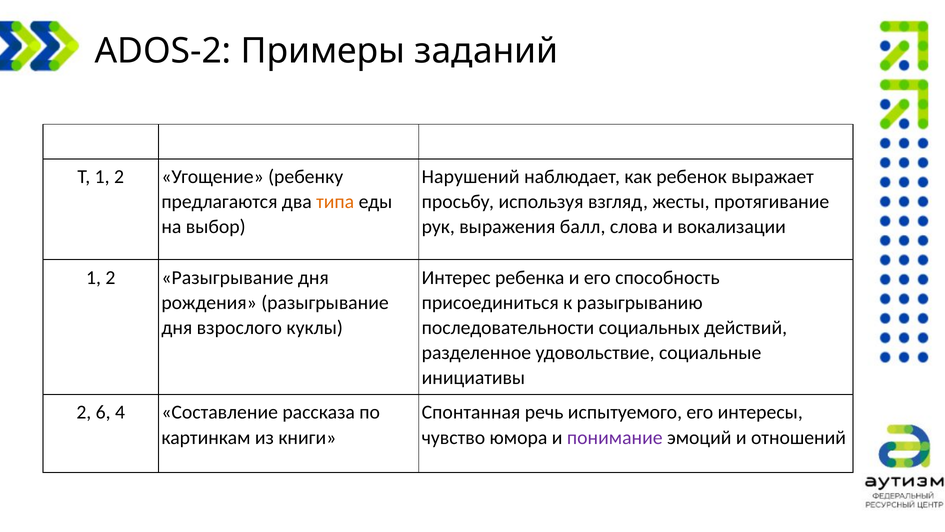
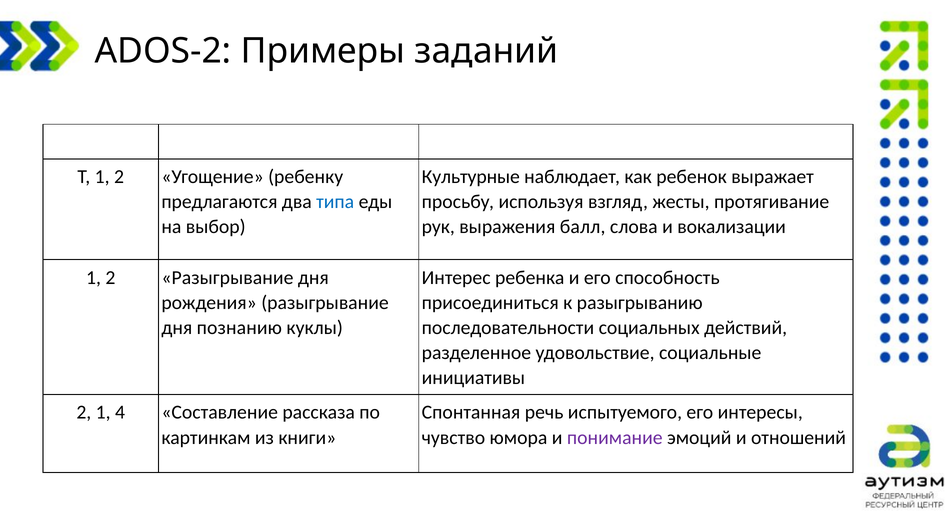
Нарушений: Нарушений -> Культурные (471, 177)
типа colour: orange -> blue (335, 202)
взрослого: взрослого -> познанию (239, 327)
2 6: 6 -> 1 (103, 412)
